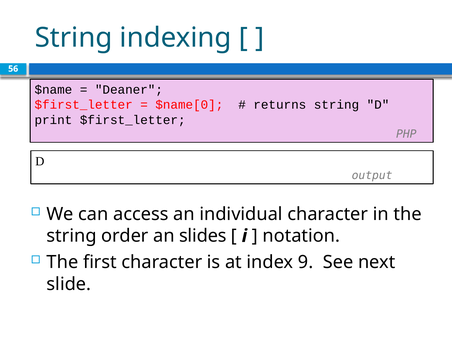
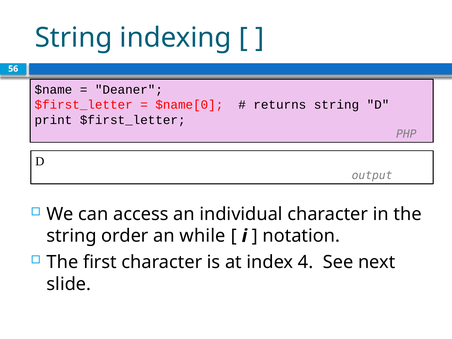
slides: slides -> while (203, 236)
9: 9 -> 4 (306, 262)
